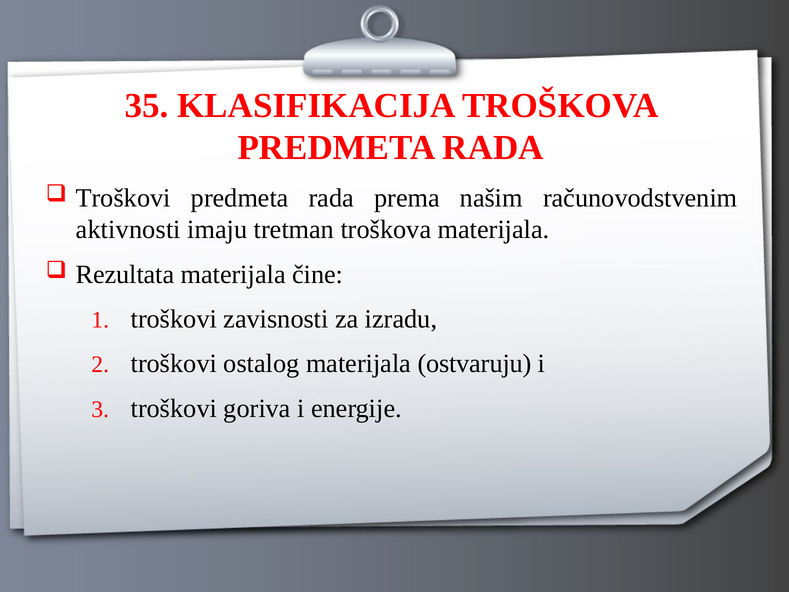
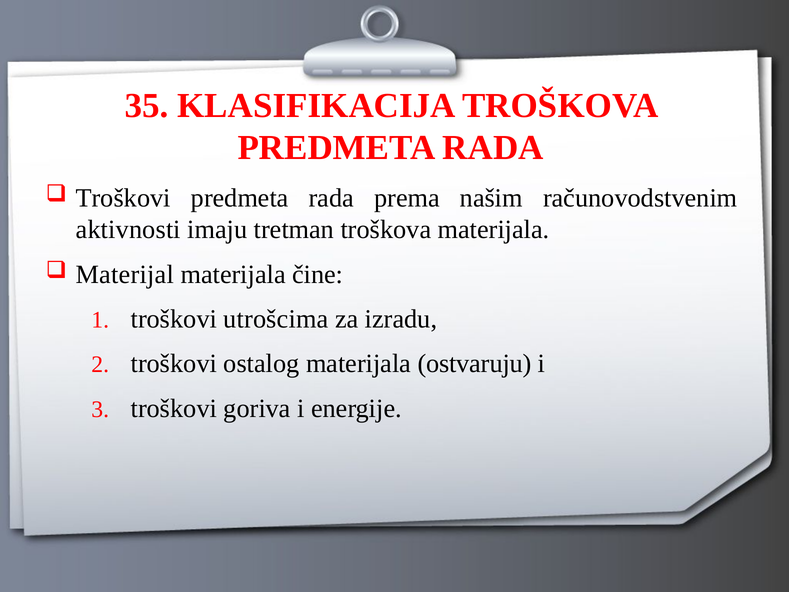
Rezultata: Rezultata -> Materijal (125, 274)
zavisnosti: zavisnosti -> utrošcima (276, 319)
